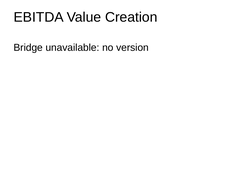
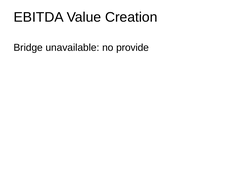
version: version -> provide (133, 48)
